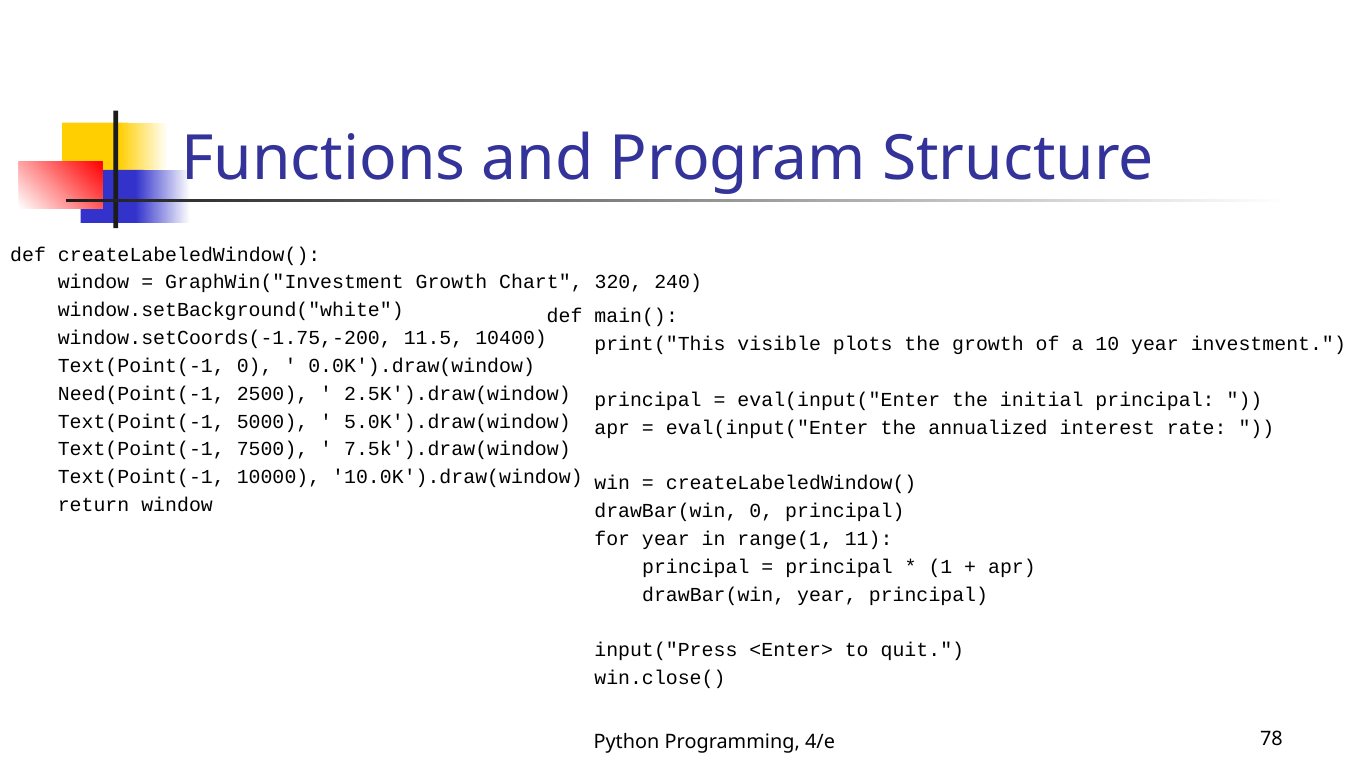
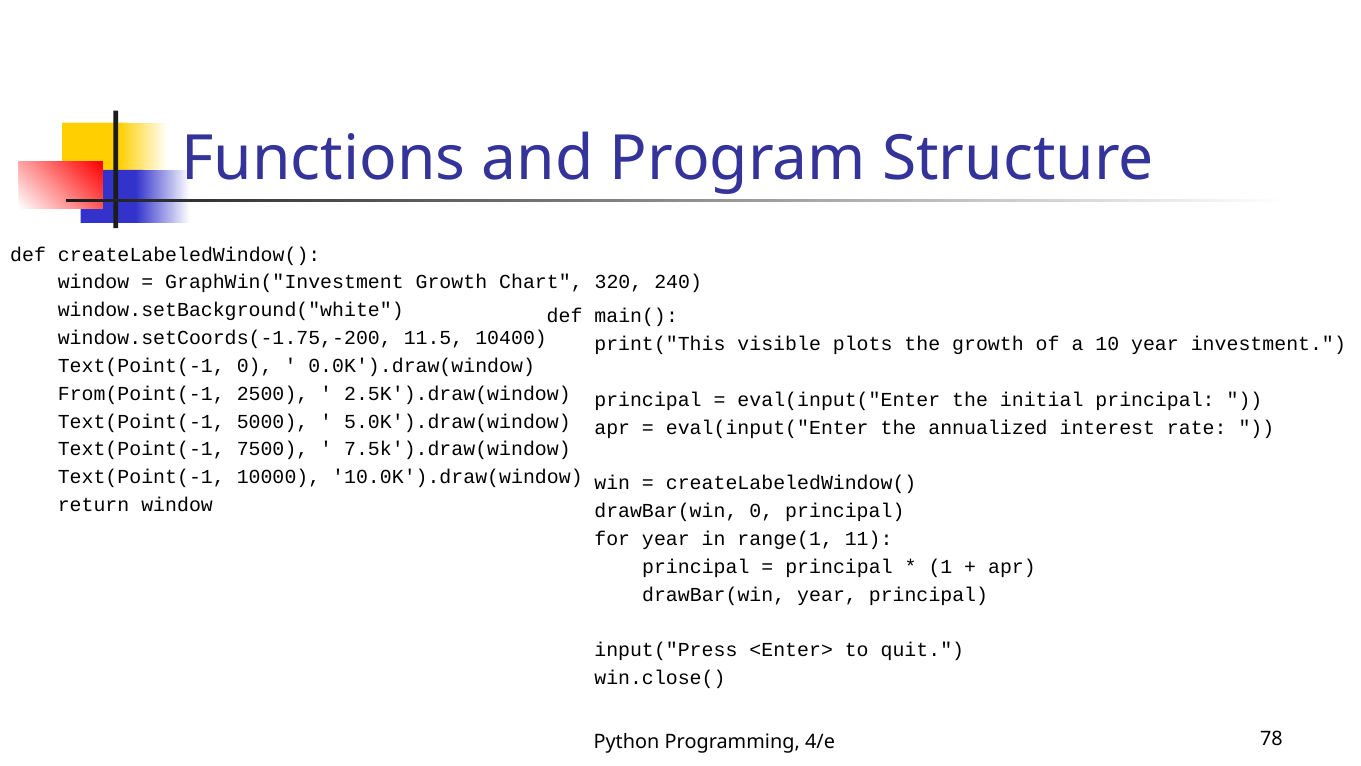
Need(Point(-1: Need(Point(-1 -> From(Point(-1 (141, 393)
